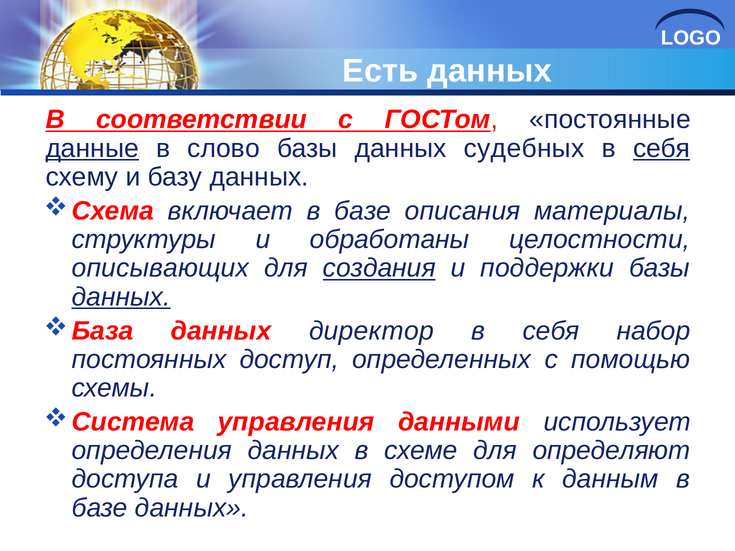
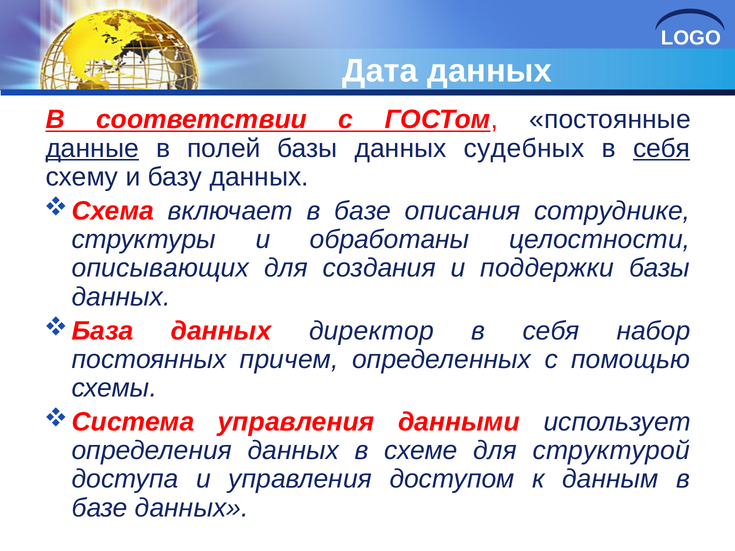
Есть: Есть -> Дата (380, 71)
слово: слово -> полей (224, 148)
материалы: материалы -> сотруднике (612, 211)
создания underline: present -> none (379, 268)
данных underline: present -> none (121, 297)
доступ: доступ -> причем (289, 360)
определяют: определяют -> структурой (611, 451)
